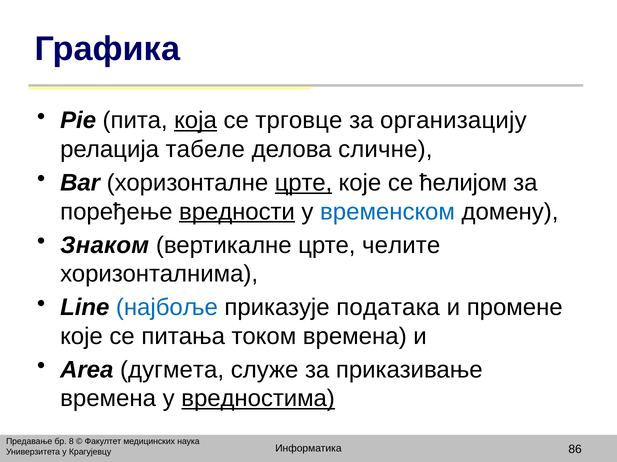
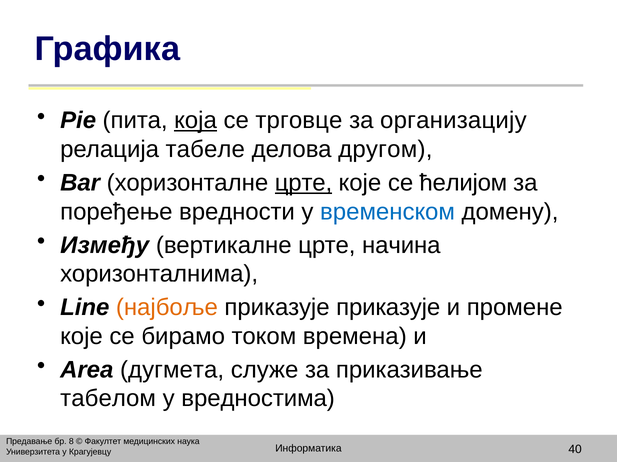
сличне: сличне -> другом (385, 150)
вредности underline: present -> none (237, 212)
Знаком: Знаком -> Између (105, 246)
челите: челите -> начина (401, 246)
најбоље colour: blue -> orange (167, 308)
приказује података: података -> приказује (388, 308)
питања: питања -> бирамо (183, 337)
времена: времена -> табелом (108, 399)
вредностима underline: present -> none (258, 399)
86: 86 -> 40 (575, 450)
